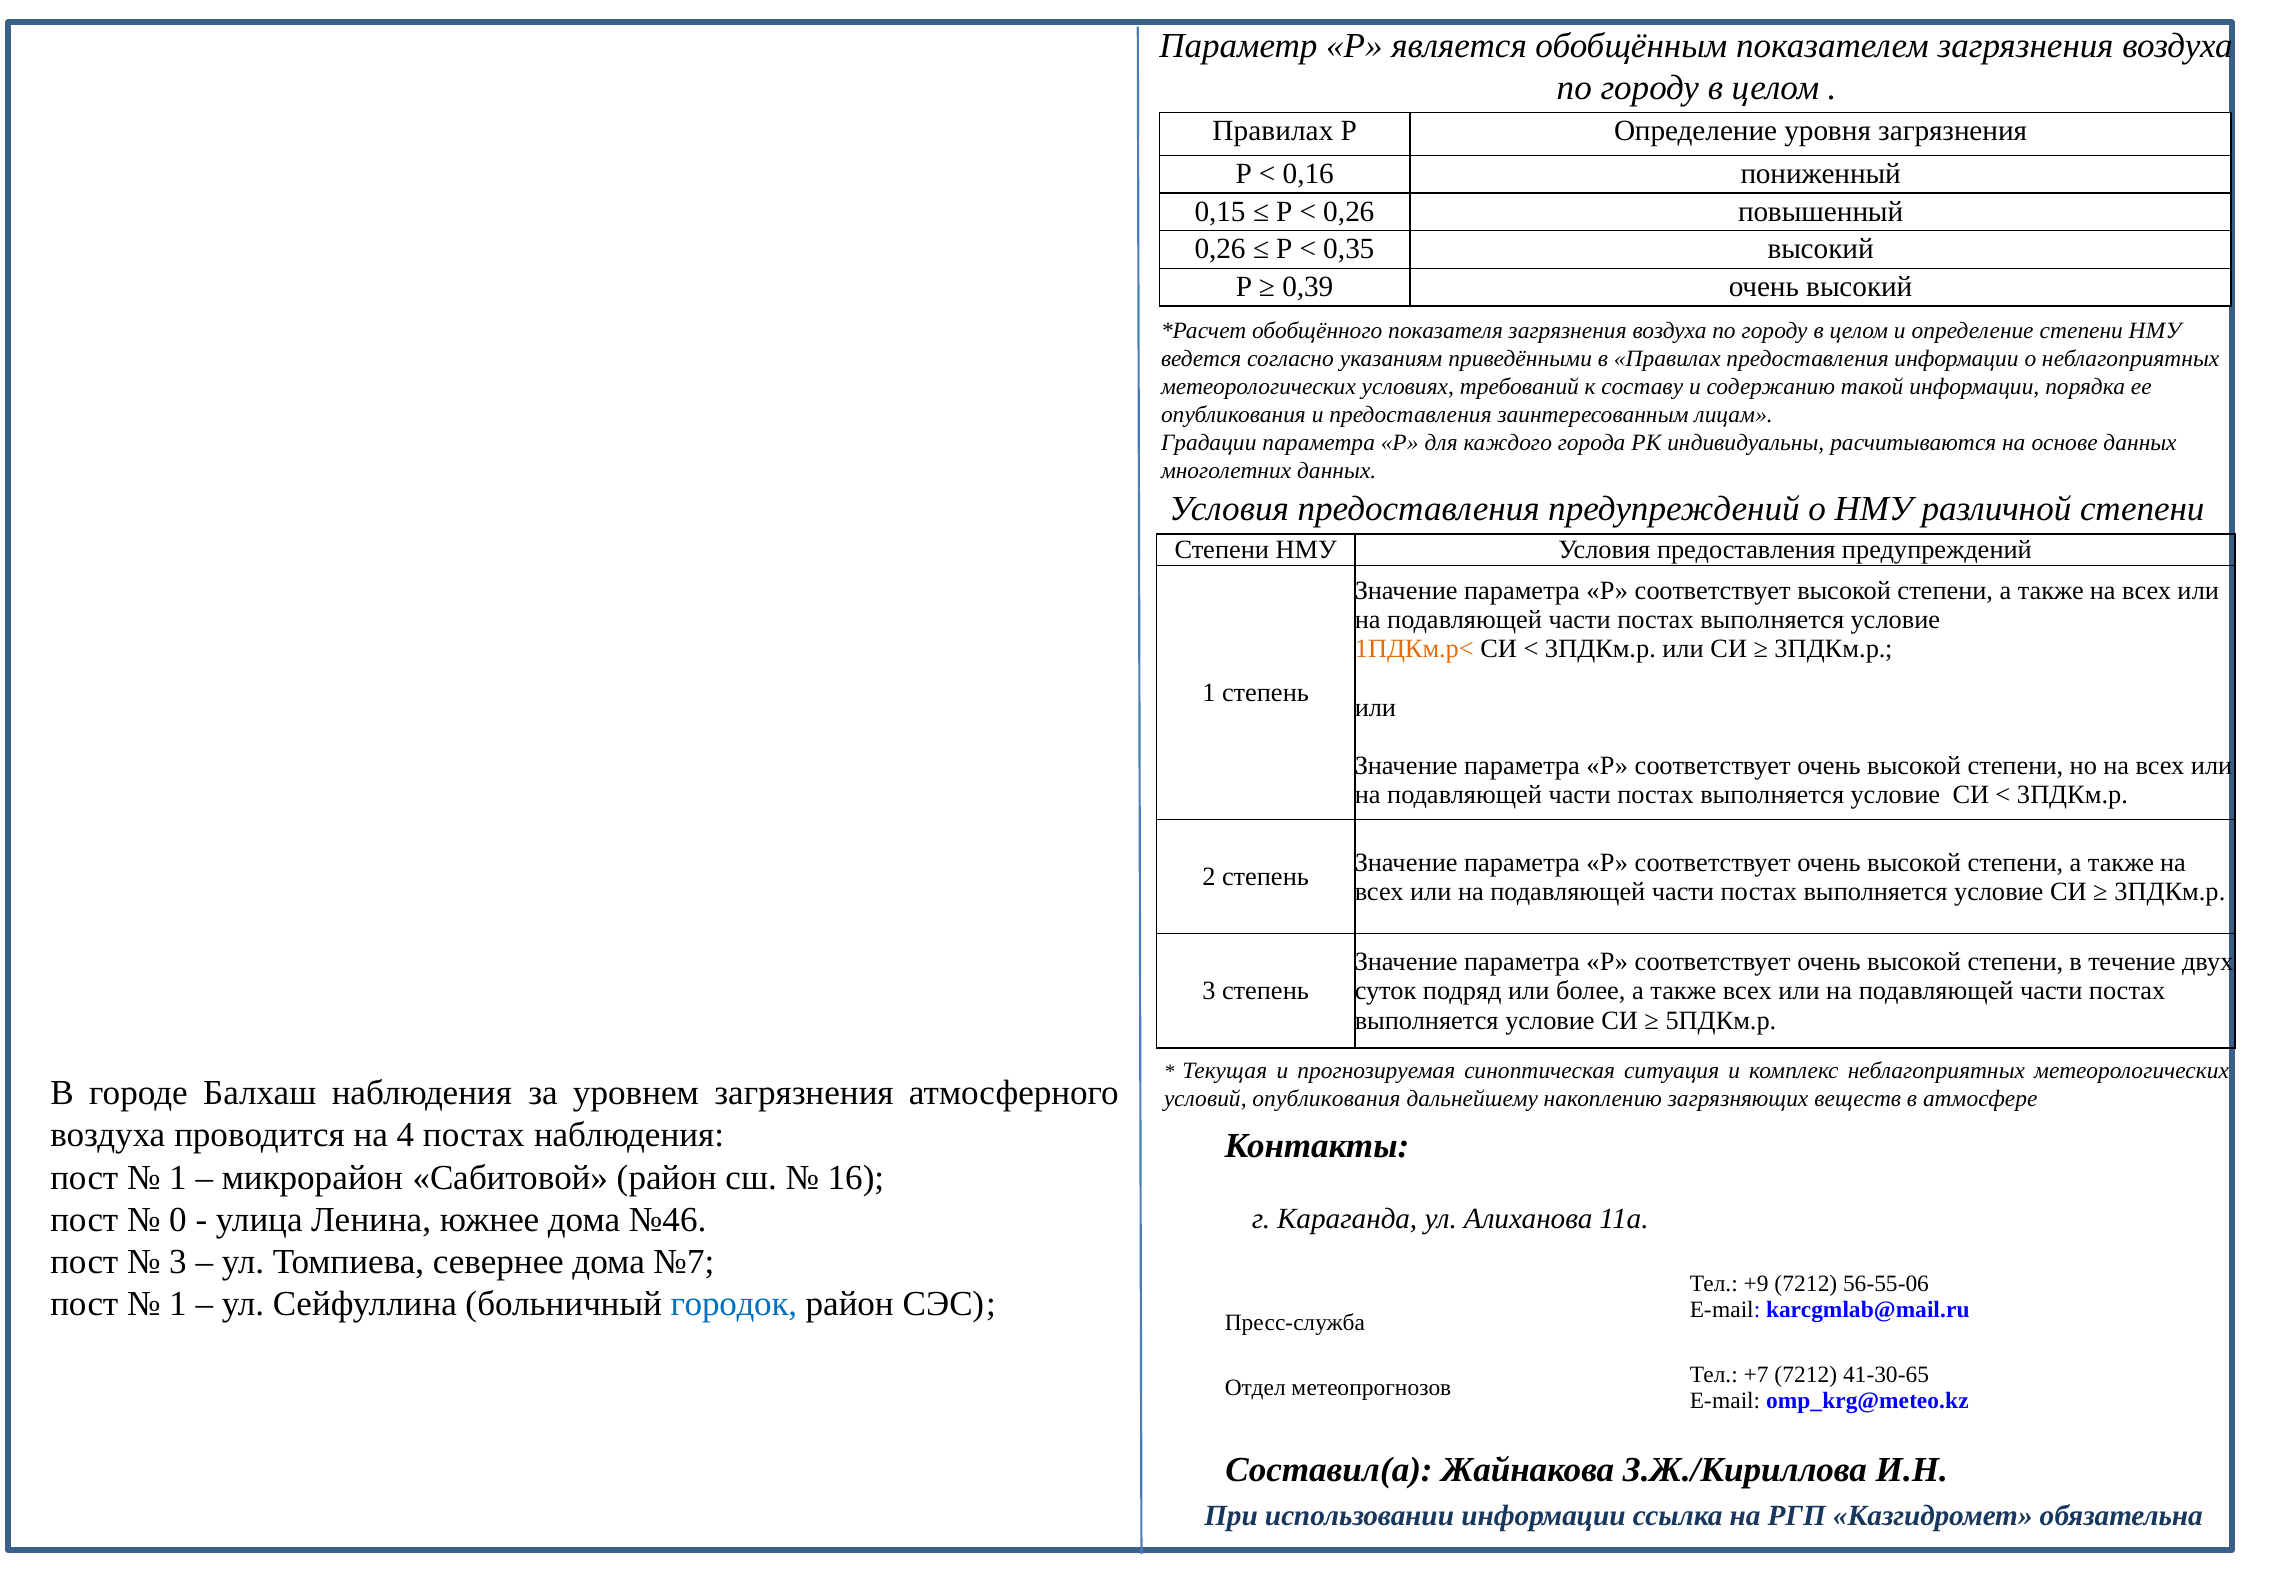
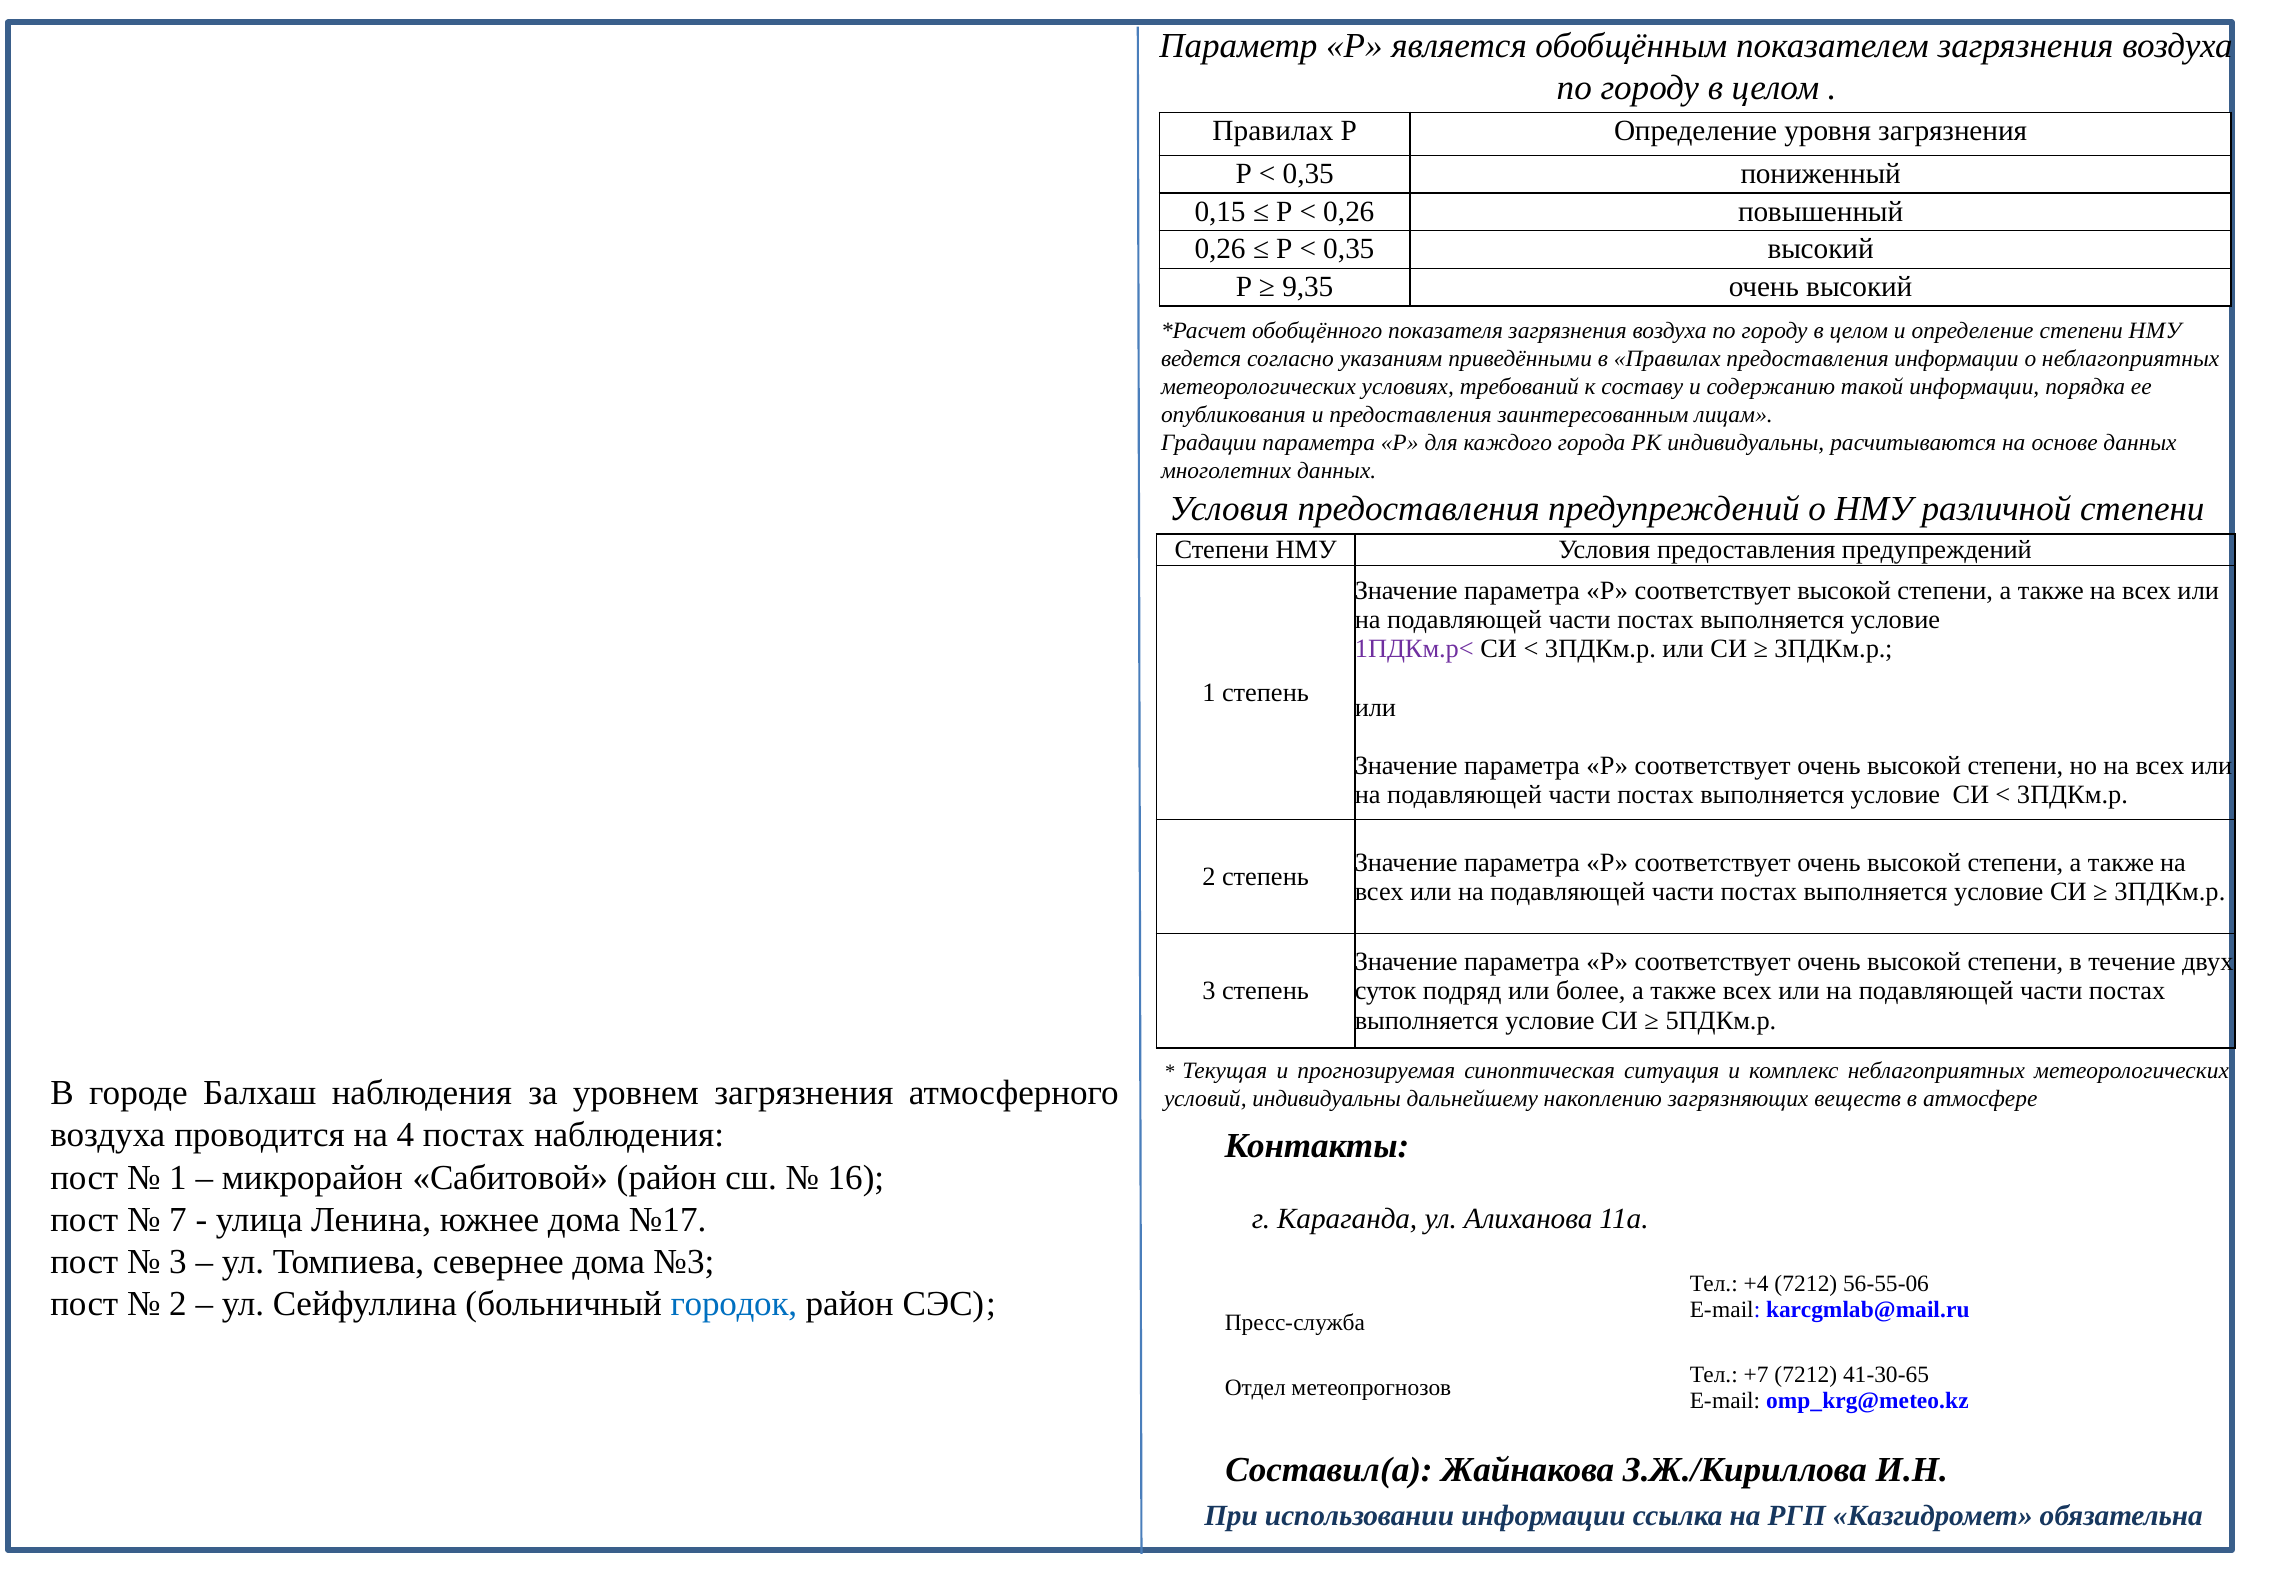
0,16: 0,16 -> 0,35 (1308, 174)
0,39: 0,39 -> 9,35 (1308, 287)
1ПДКм.р< colour: orange -> purple (1414, 649)
условий опубликования: опубликования -> индивидуальны (1327, 1099)
0: 0 -> 7 (178, 1219)
№46: №46 -> №17 (668, 1219)
№7: №7 -> №3 (684, 1261)
+9: +9 -> +4 (1756, 1283)
1: 1 -> 2 (178, 1304)
